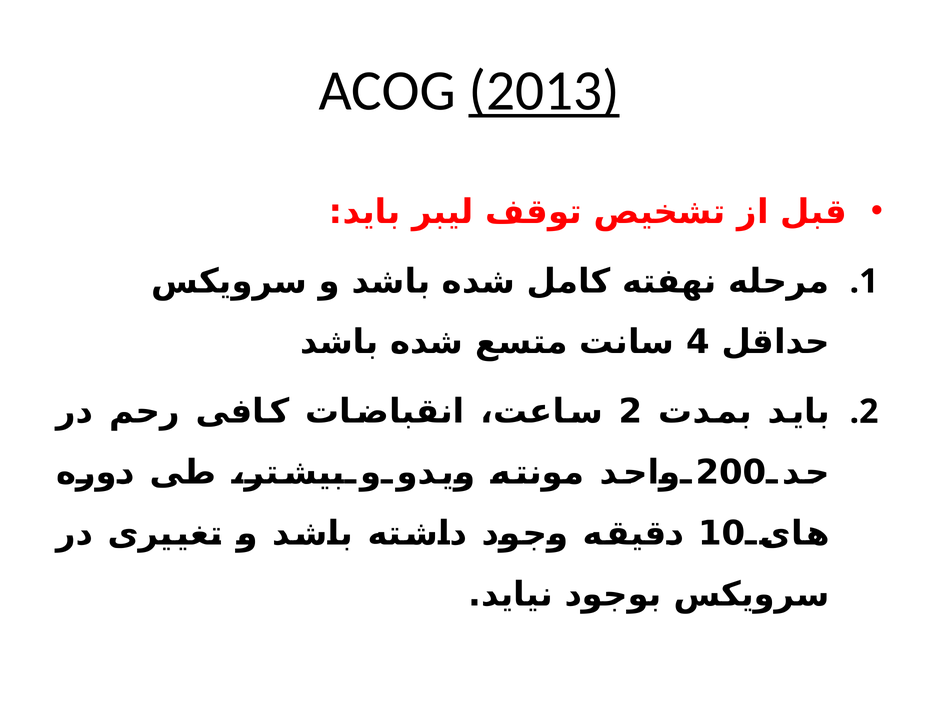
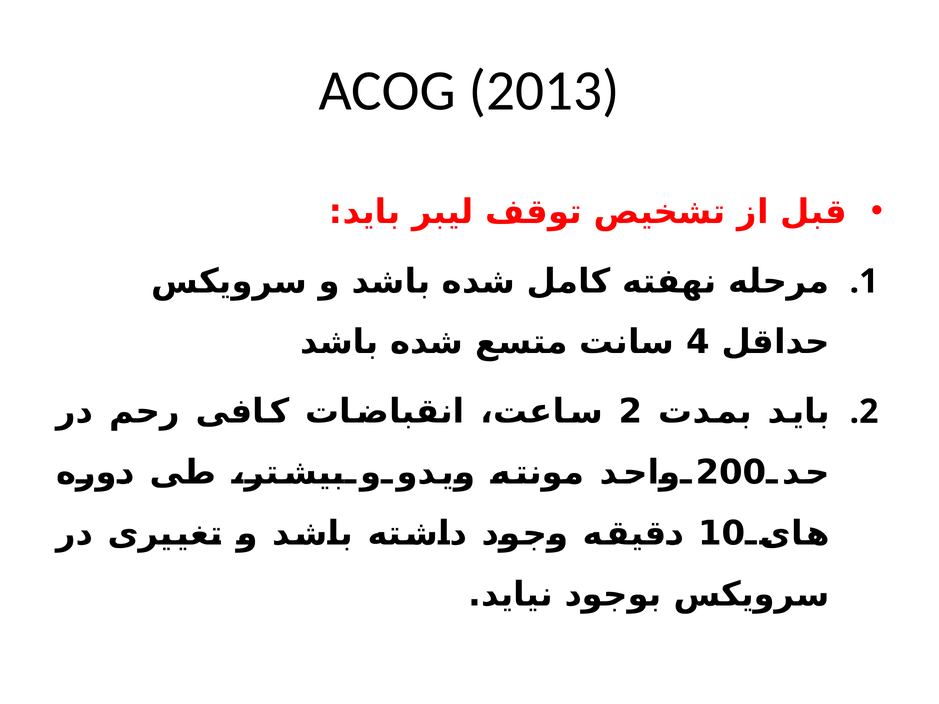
2013 underline: present -> none (544, 91)
